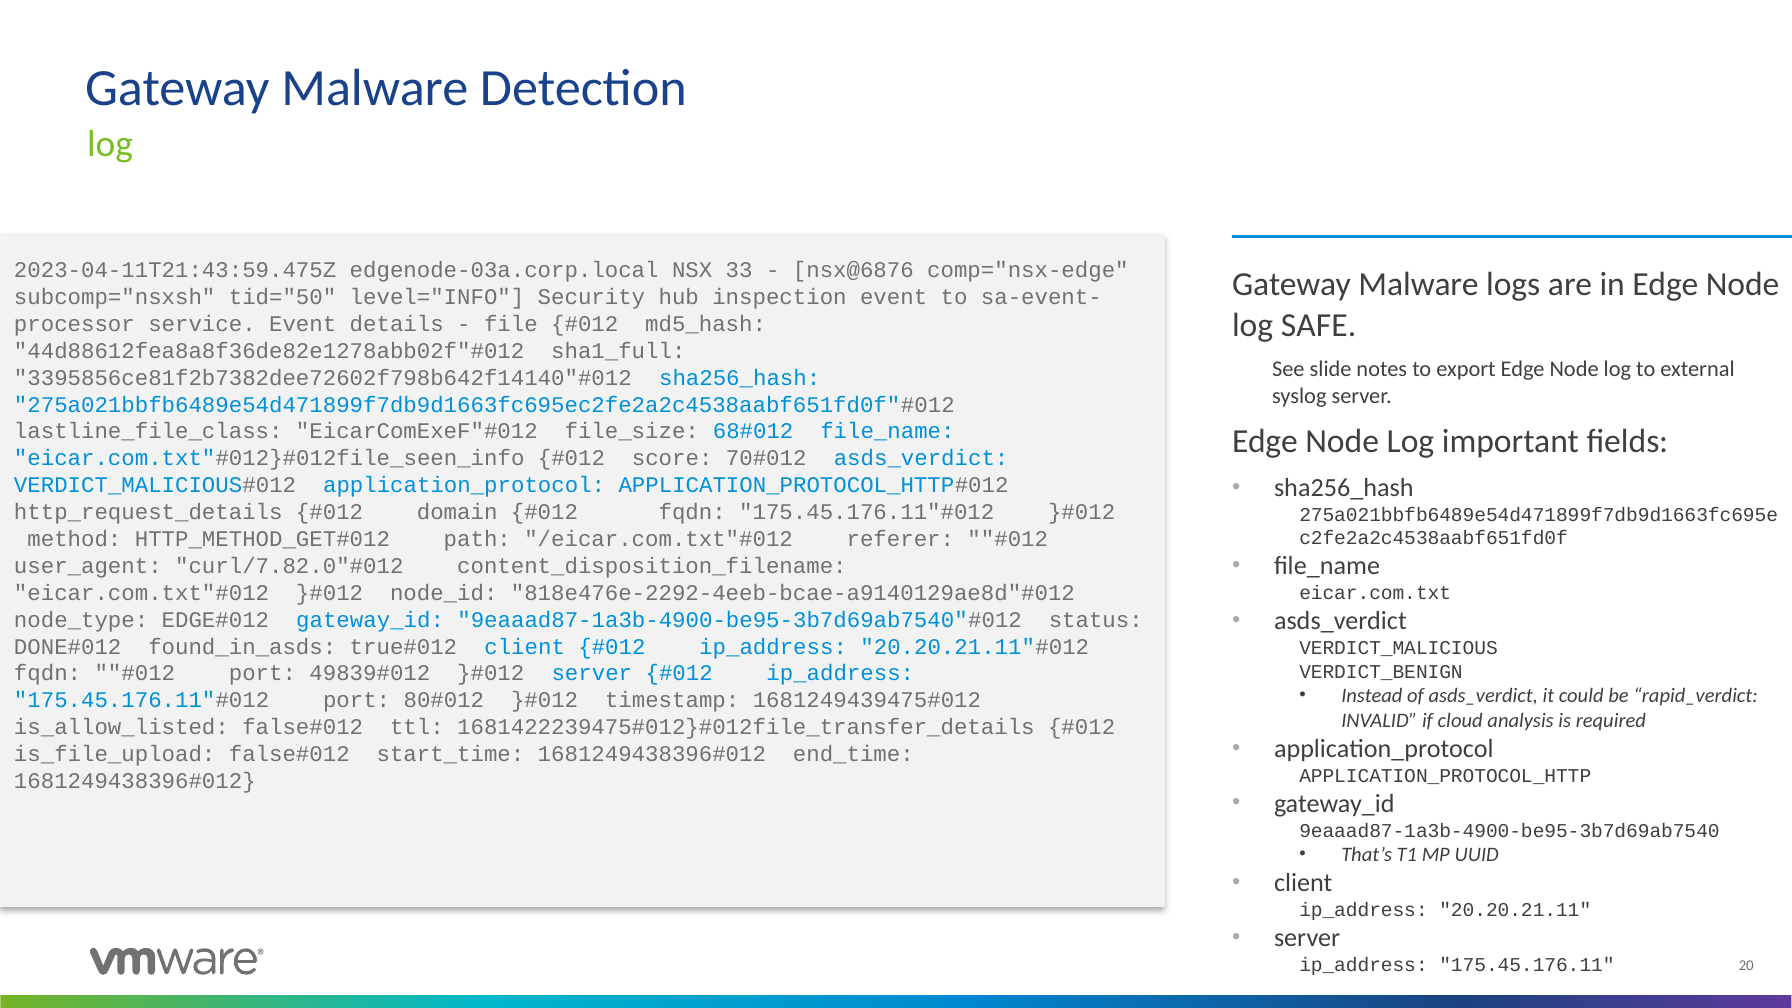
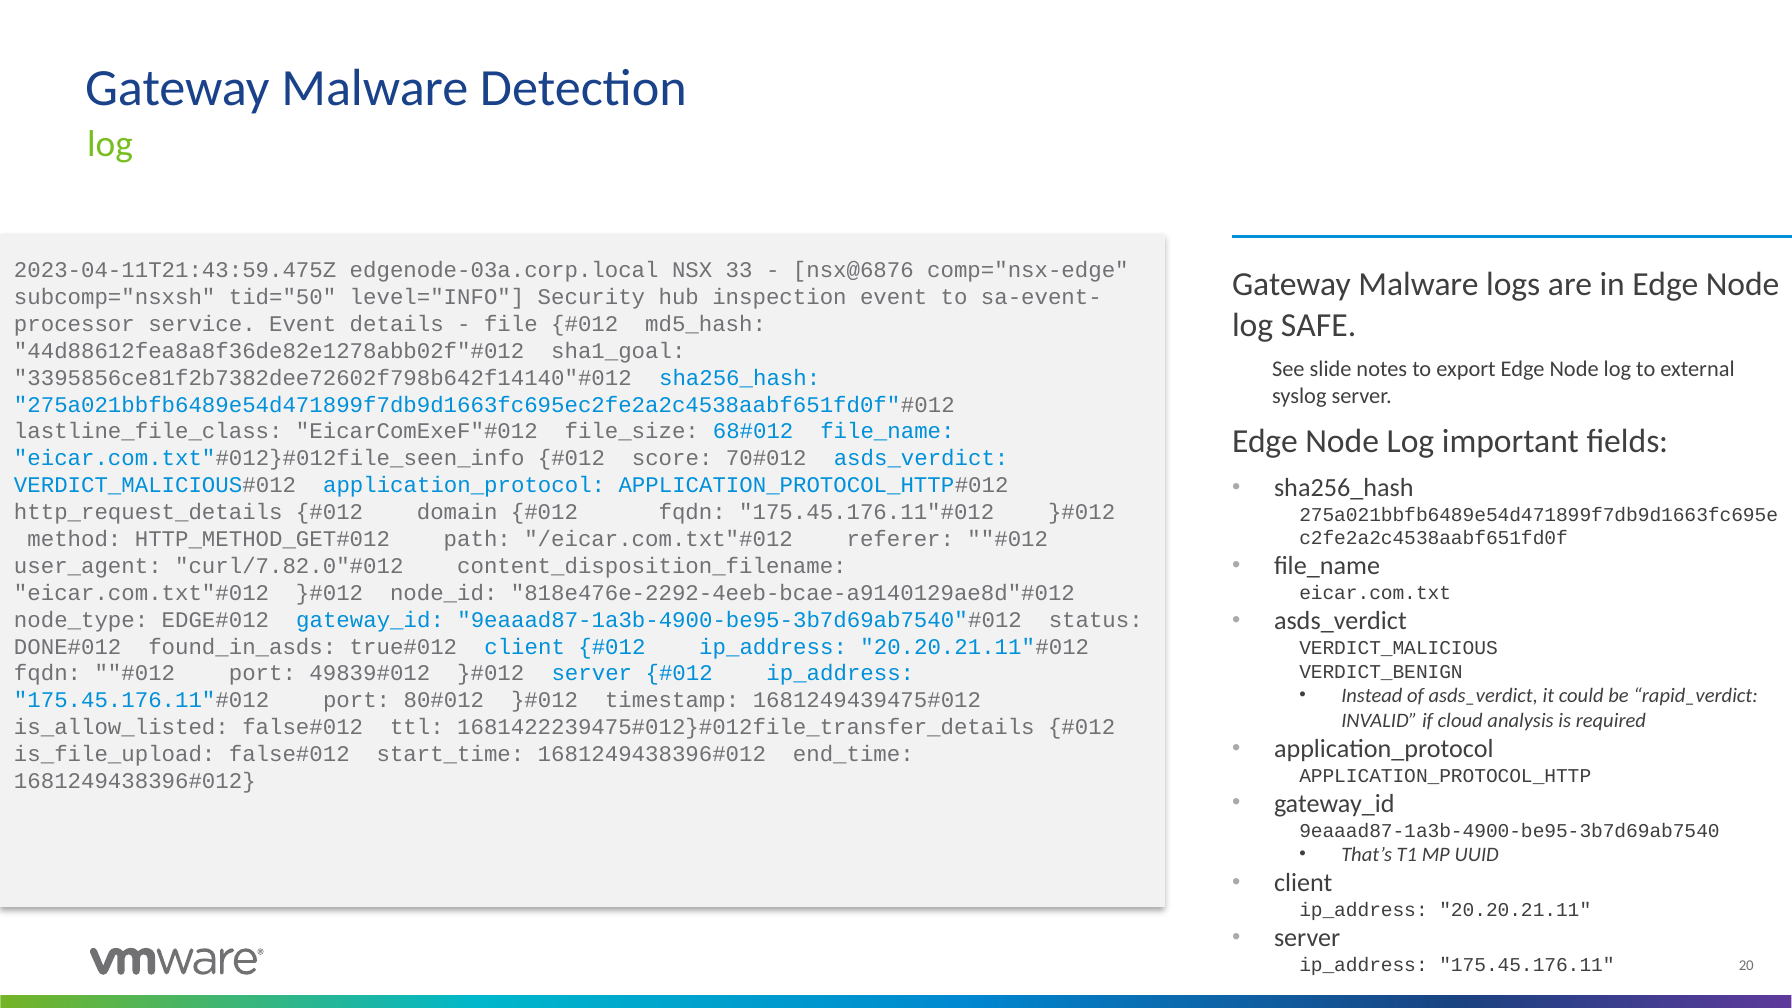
sha1_full: sha1_full -> sha1_goal (618, 351)
